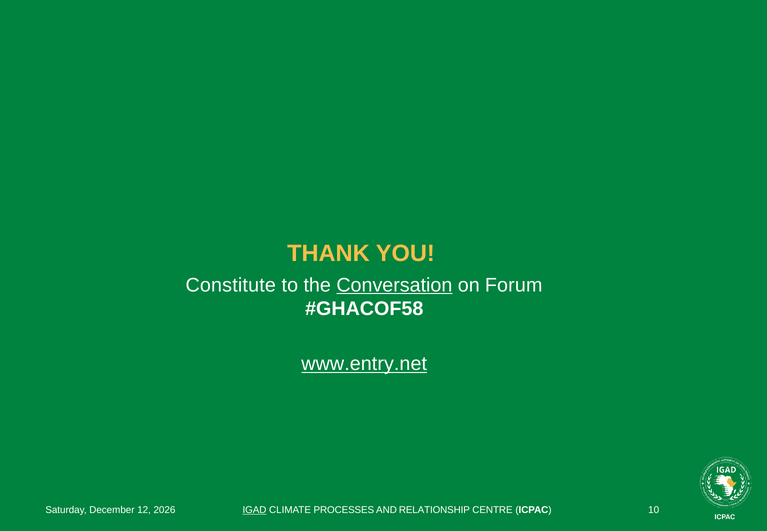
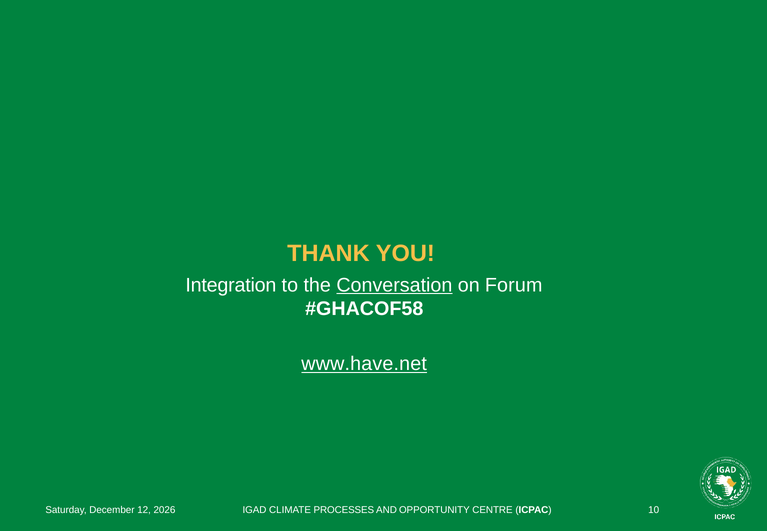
Constitute: Constitute -> Integration (231, 285)
www.entry.net: www.entry.net -> www.have.net (364, 364)
IGAD underline: present -> none (255, 510)
RELATIONSHIP: RELATIONSHIP -> OPPORTUNITY (434, 510)
